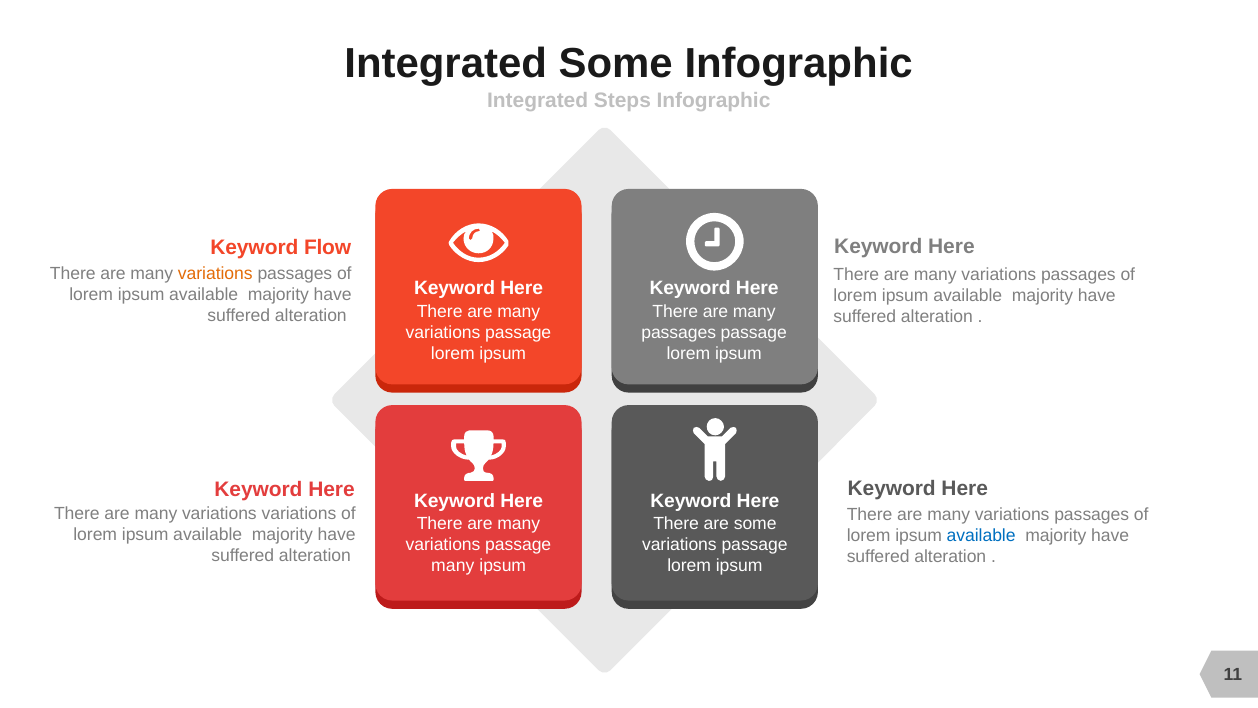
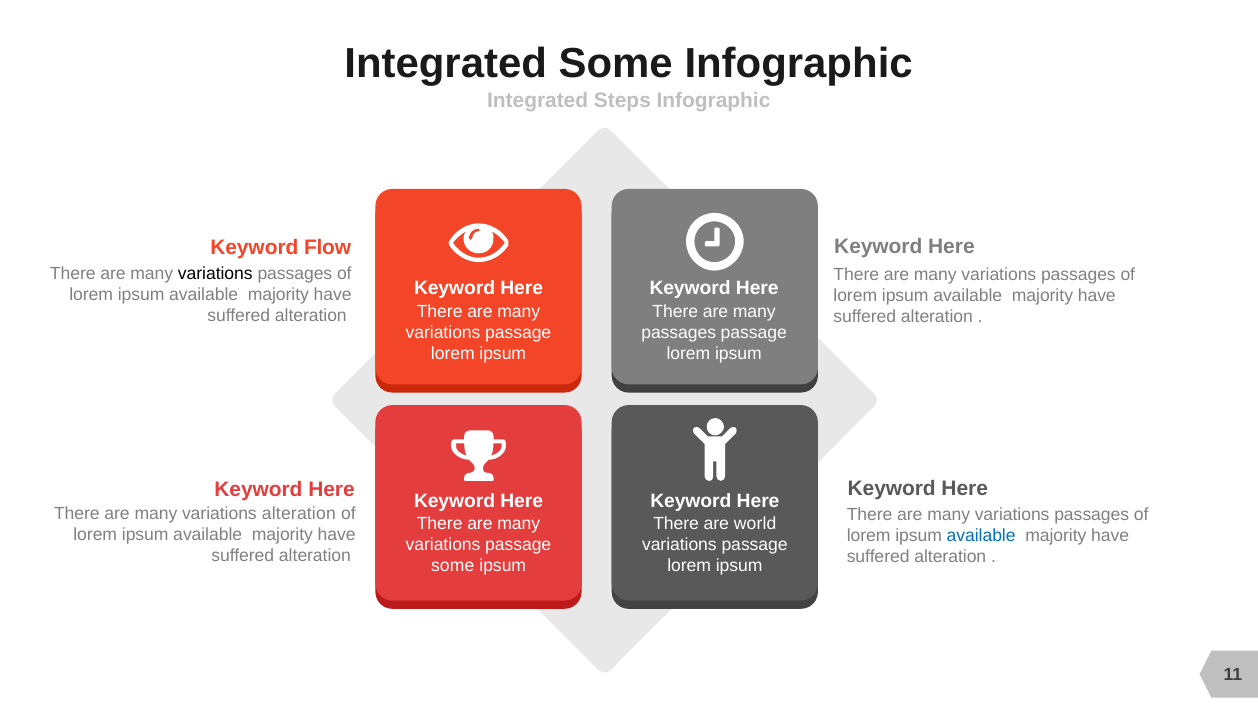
variations colour: orange -> black (215, 274)
variations variations: variations -> alteration (299, 514)
are some: some -> world (755, 524)
many: many -> some (453, 566)
